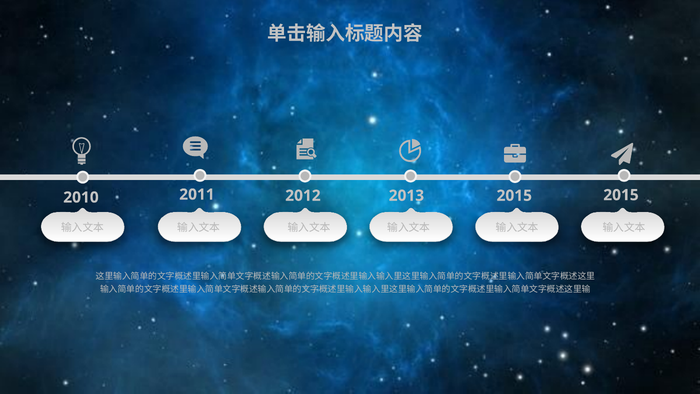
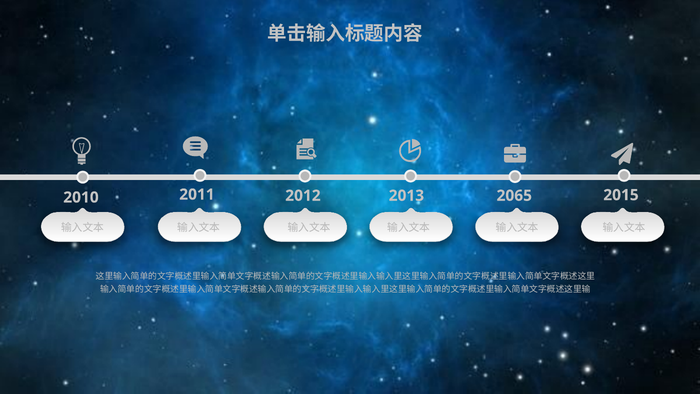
2013 2015: 2015 -> 2065 (514, 196)
